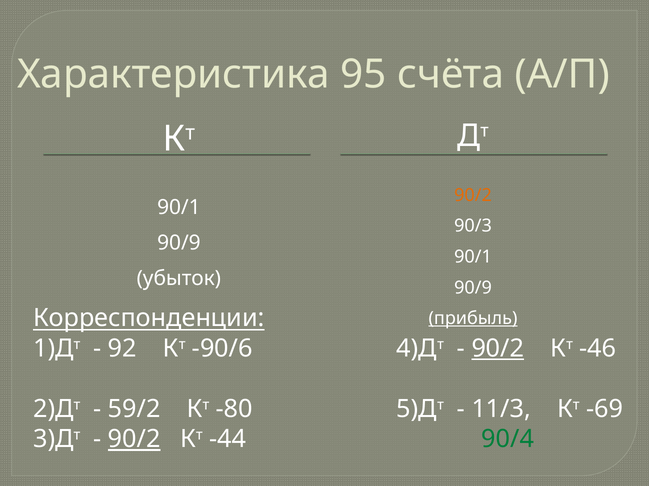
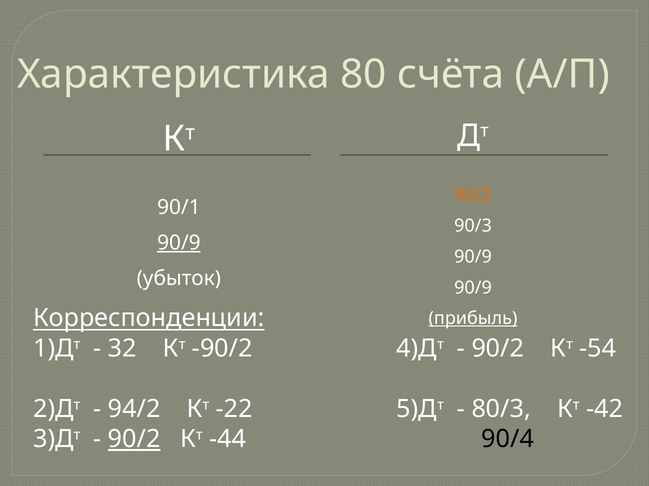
95: 95 -> 80 (363, 74)
90/9 underline: none -> present (179, 243)
90/1: 90/1 -> 90/9 (473, 257)
92: 92 -> 32 (122, 349)
-90/6: -90/6 -> -90/2 (222, 349)
90/2 underline: present -> none (498, 349)
-46: -46 -> -54 (598, 349)
59/2: 59/2 -> 94/2 (134, 410)
-80: -80 -> -22 (234, 410)
11/3: 11/3 -> 80/3 (501, 410)
-69: -69 -> -42 (605, 410)
90/4 colour: green -> black (508, 440)
